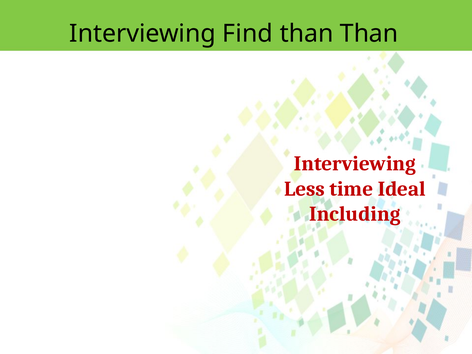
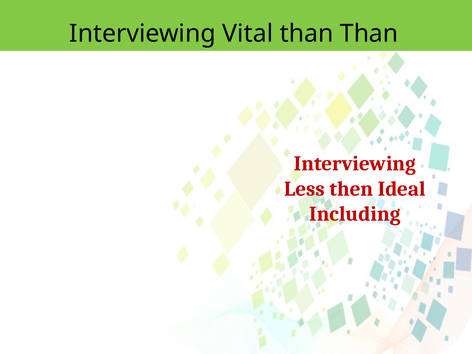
Find: Find -> Vital (248, 34)
time: time -> then (351, 189)
